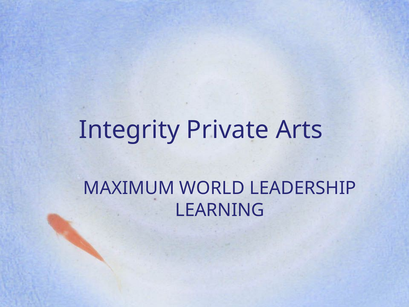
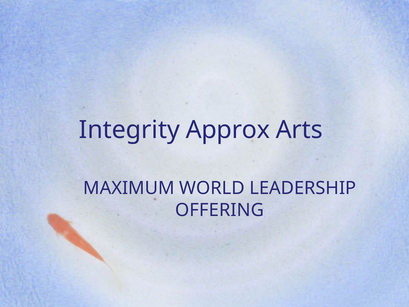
Private: Private -> Approx (228, 130)
LEARNING: LEARNING -> OFFERING (220, 210)
